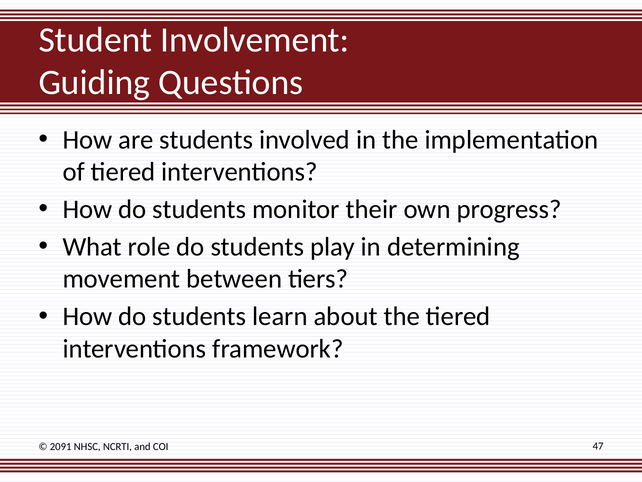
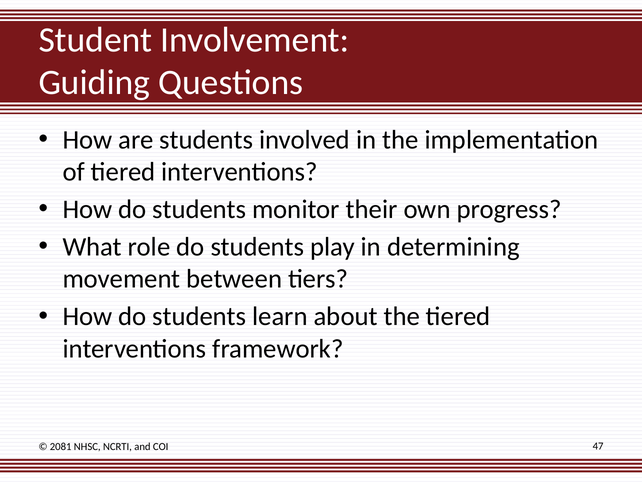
2091: 2091 -> 2081 (61, 446)
